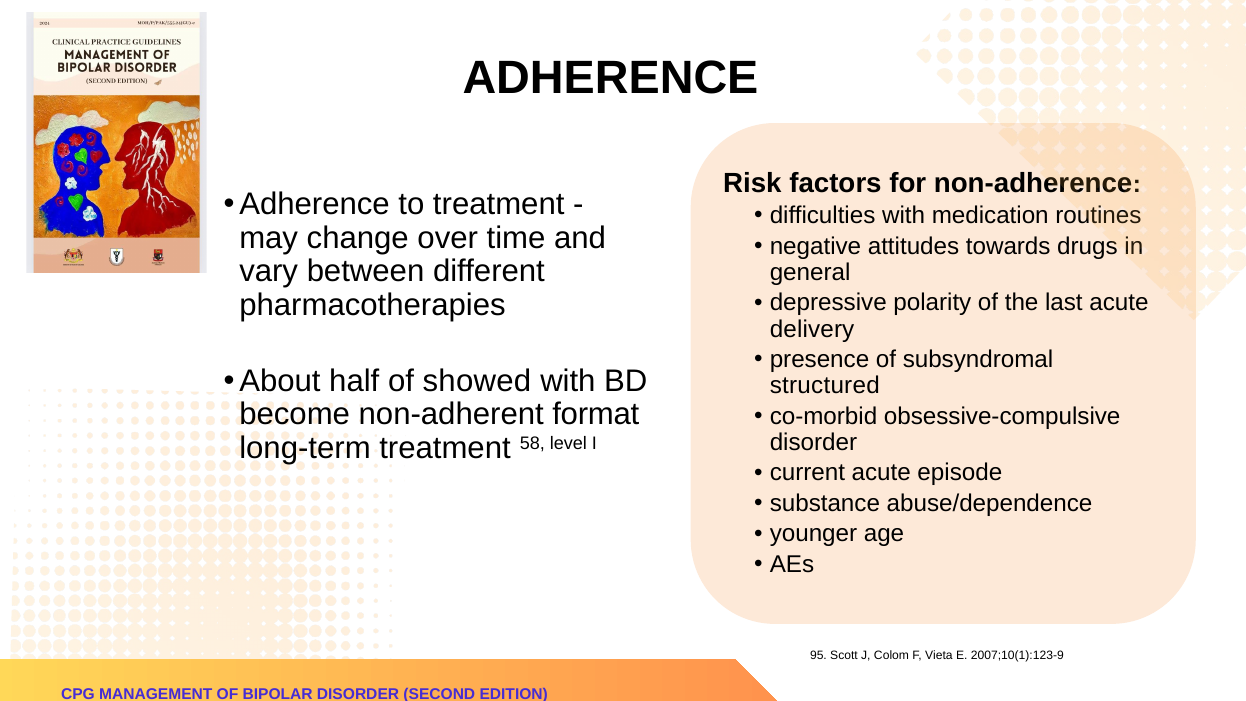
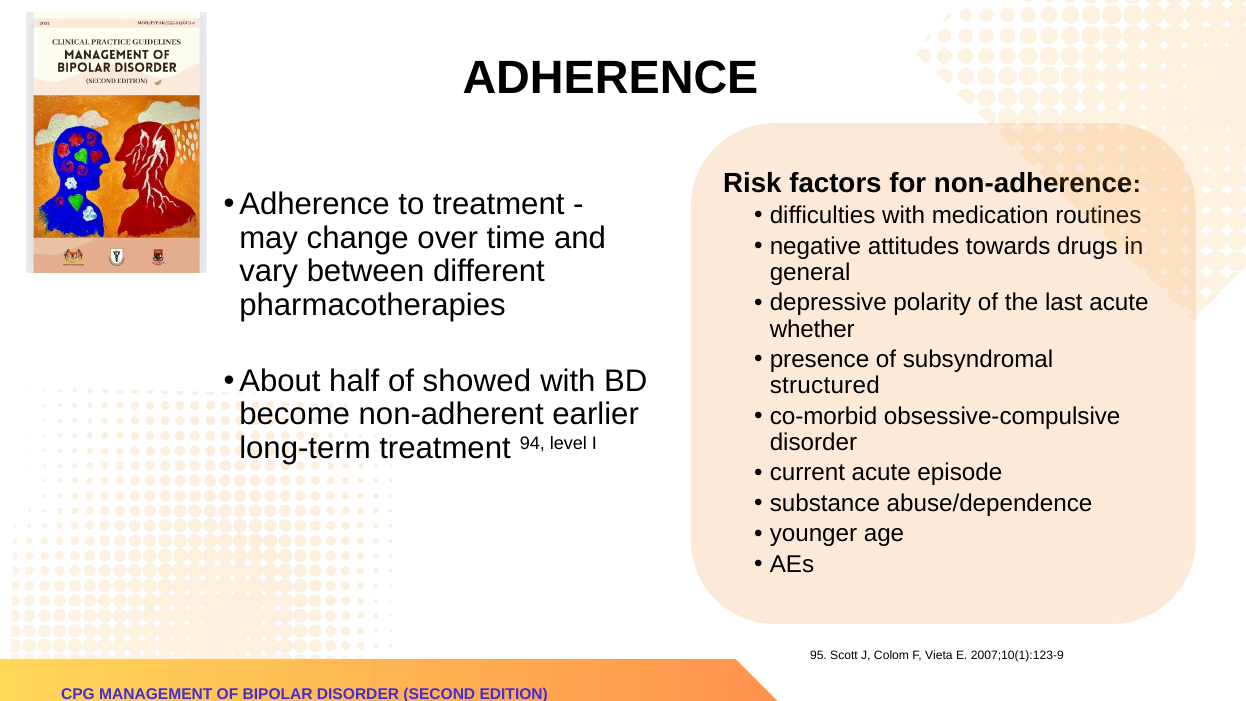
delivery: delivery -> whether (812, 329)
format: format -> earlier (596, 415)
58: 58 -> 94 (532, 443)
